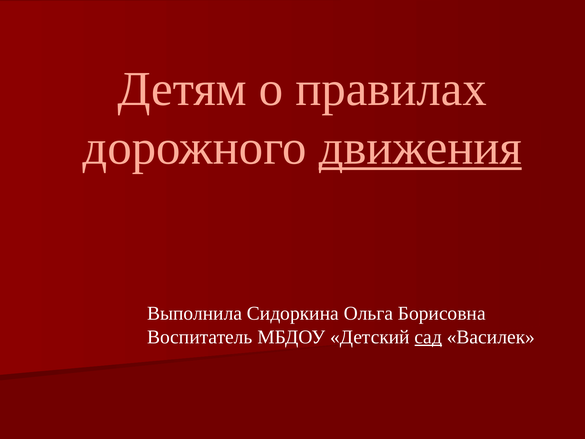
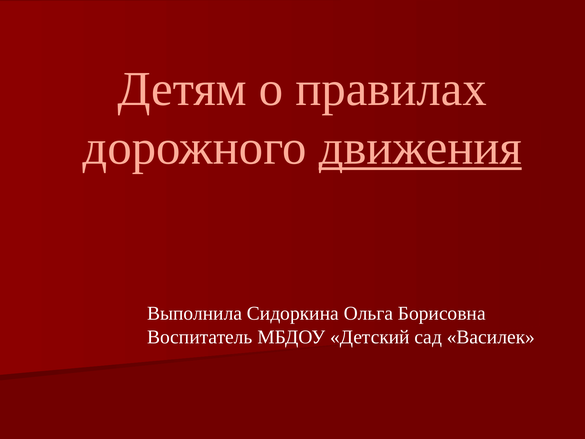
сад underline: present -> none (428, 337)
